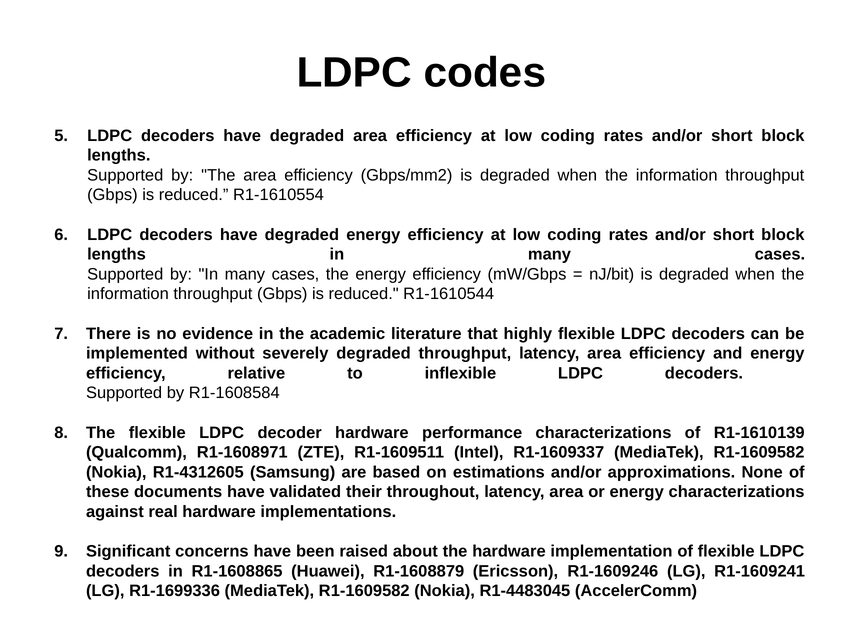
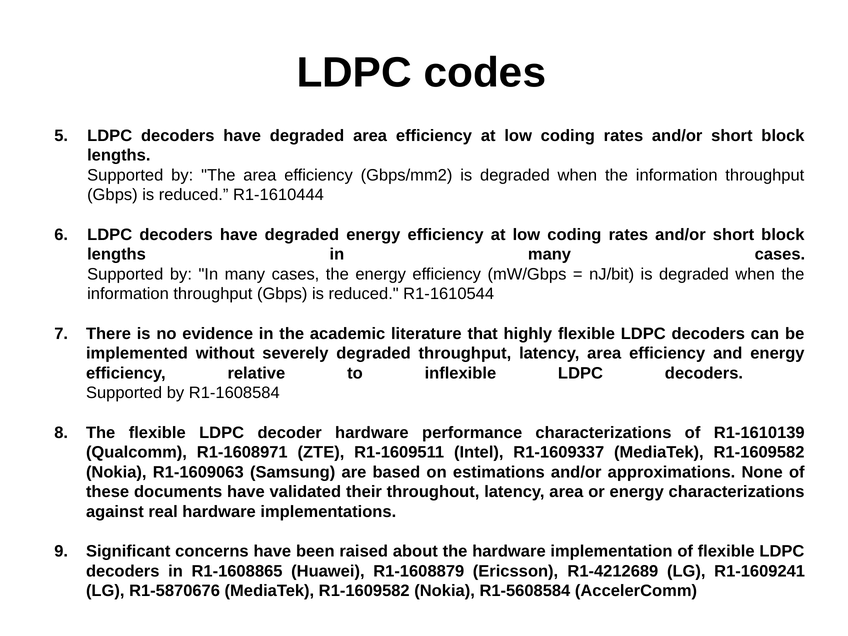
R1-1610554: R1-1610554 -> R1-1610444 (278, 195)
R1-4312605: R1-4312605 -> R1-1609063 (198, 472)
R1-1609246: R1-1609246 -> R1-4212689 (613, 571)
R1-1699336: R1-1699336 -> R1-5870676 (175, 591)
R1-4483045: R1-4483045 -> R1-5608584 (525, 591)
